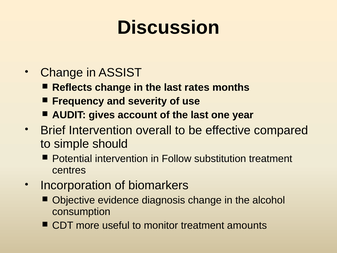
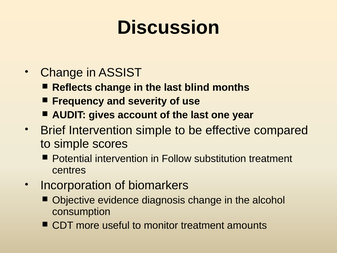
rates: rates -> blind (197, 87)
Intervention overall: overall -> simple (154, 130)
should: should -> scores (110, 144)
